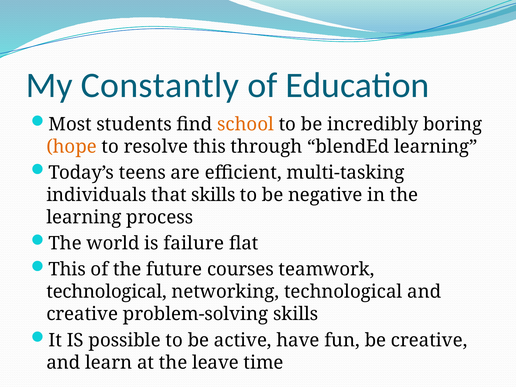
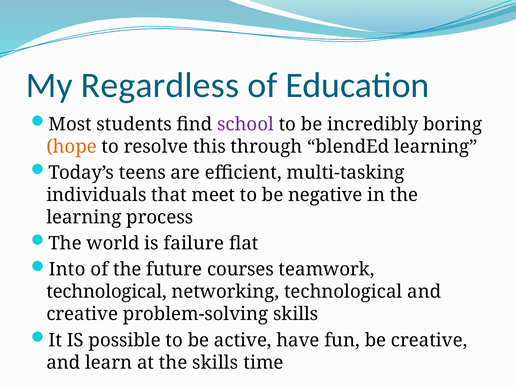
Constantly: Constantly -> Regardless (160, 85)
school colour: orange -> purple (246, 124)
that skills: skills -> meet (213, 195)
This: This -> Into (67, 269)
the leave: leave -> skills (215, 363)
